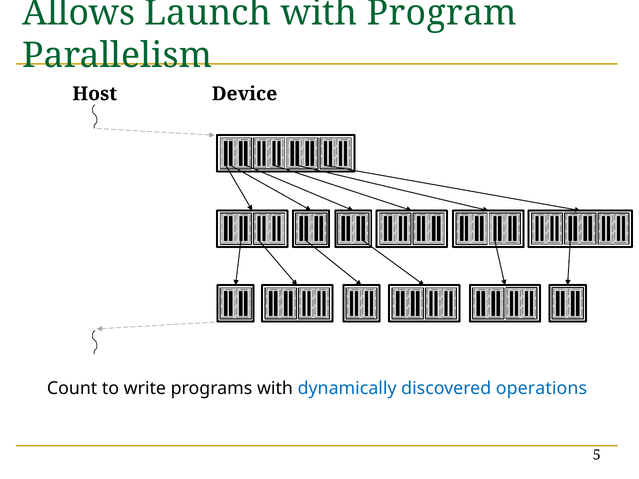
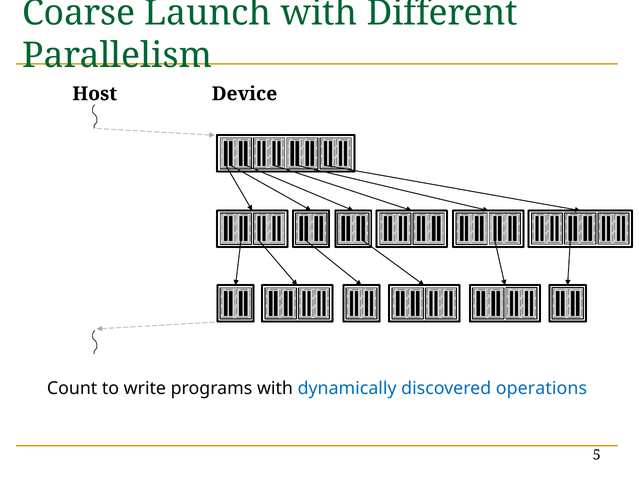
Allows: Allows -> Coarse (79, 13)
Program: Program -> Different (442, 13)
